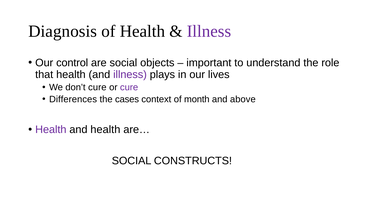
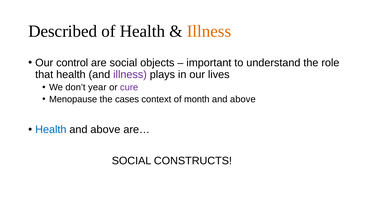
Diagnosis: Diagnosis -> Described (63, 31)
Illness colour: purple -> orange (209, 31)
don’t cure: cure -> year (97, 87)
Differences: Differences -> Menopause (73, 99)
Health colour: purple -> blue (51, 129)
health: health -> above (105, 129)
